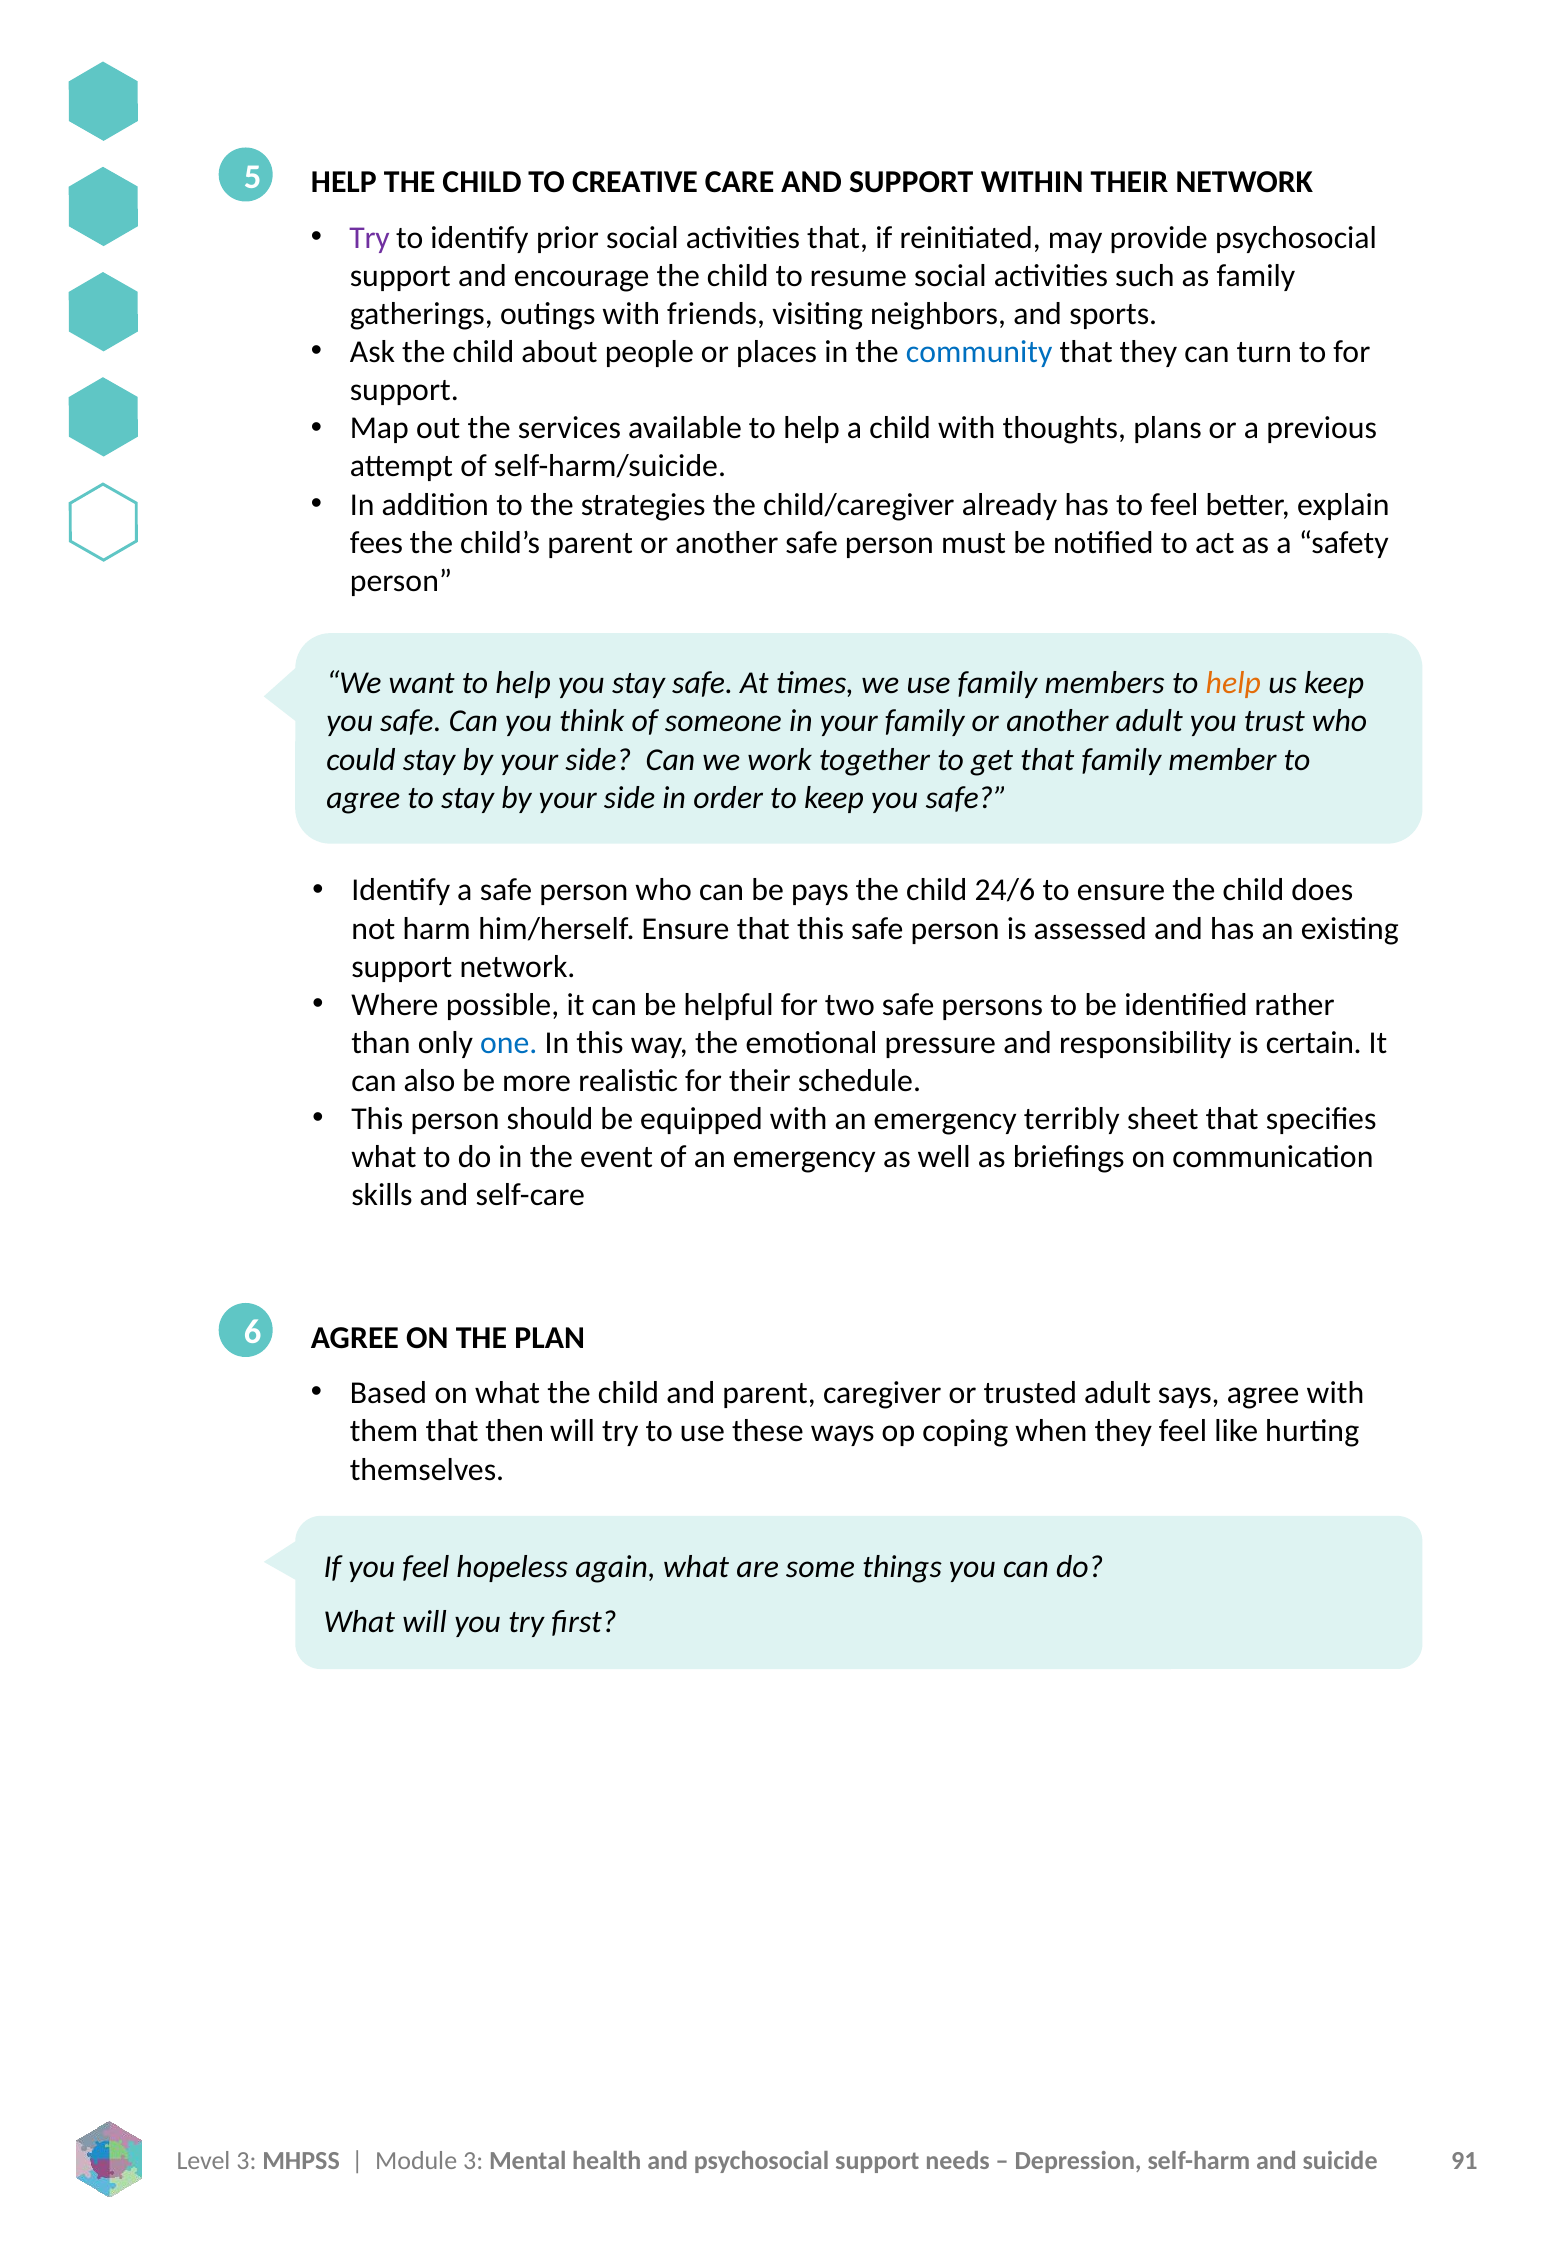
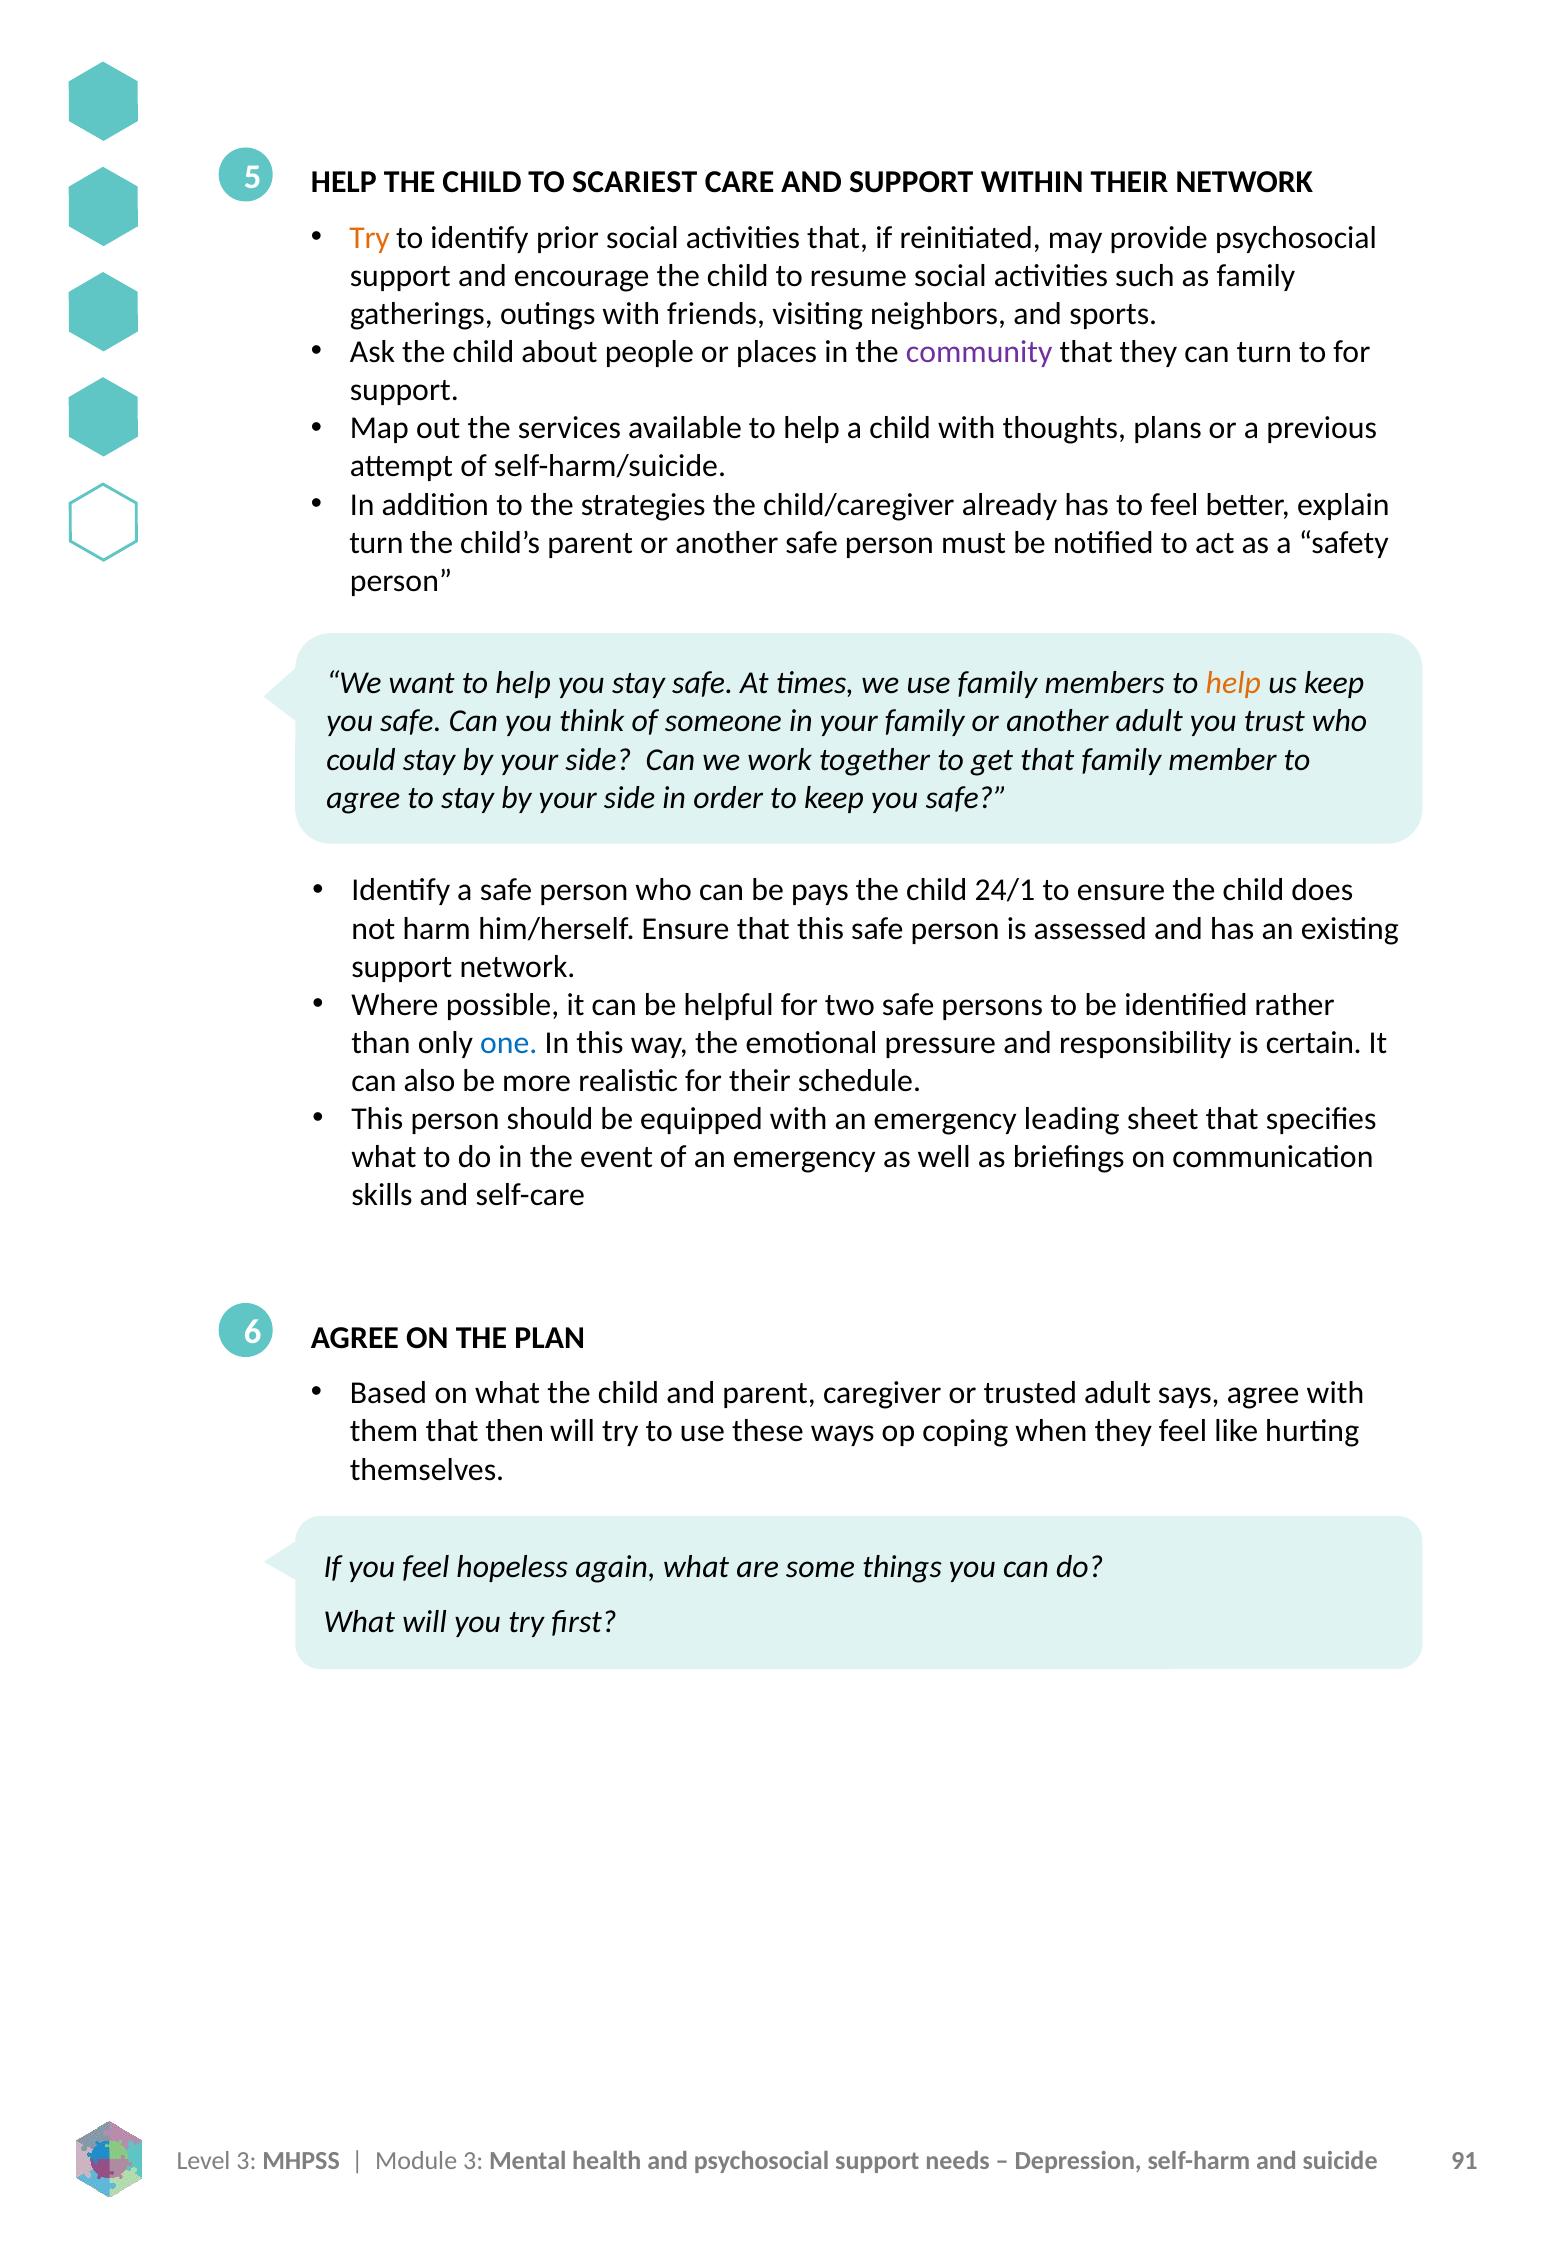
CREATIVE: CREATIVE -> SCARIEST (635, 182)
Try colour: purple -> orange (370, 238)
community colour: blue -> purple (979, 352)
fees: fees -> turn (376, 543)
24/6: 24/6 -> 24/1 (1005, 890)
terribly: terribly -> leading (1072, 1119)
